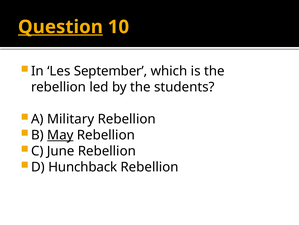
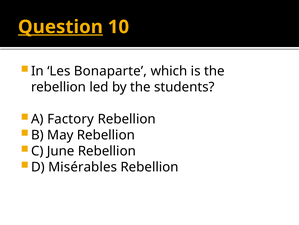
September: September -> Bonaparte (110, 71)
Military: Military -> Factory (71, 119)
May underline: present -> none (60, 135)
Hunchback: Hunchback -> Misérables (83, 167)
